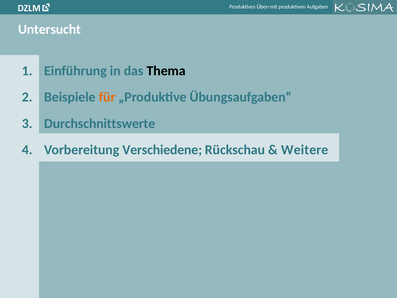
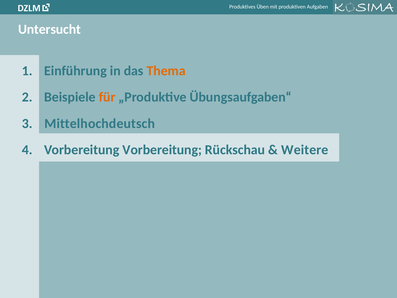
Thema colour: black -> orange (166, 71)
Durchschnittswerte: Durchschnittswerte -> Mittelhochdeutsch (100, 123)
Vorbereitung Verschiedene: Verschiedene -> Vorbereitung (162, 150)
